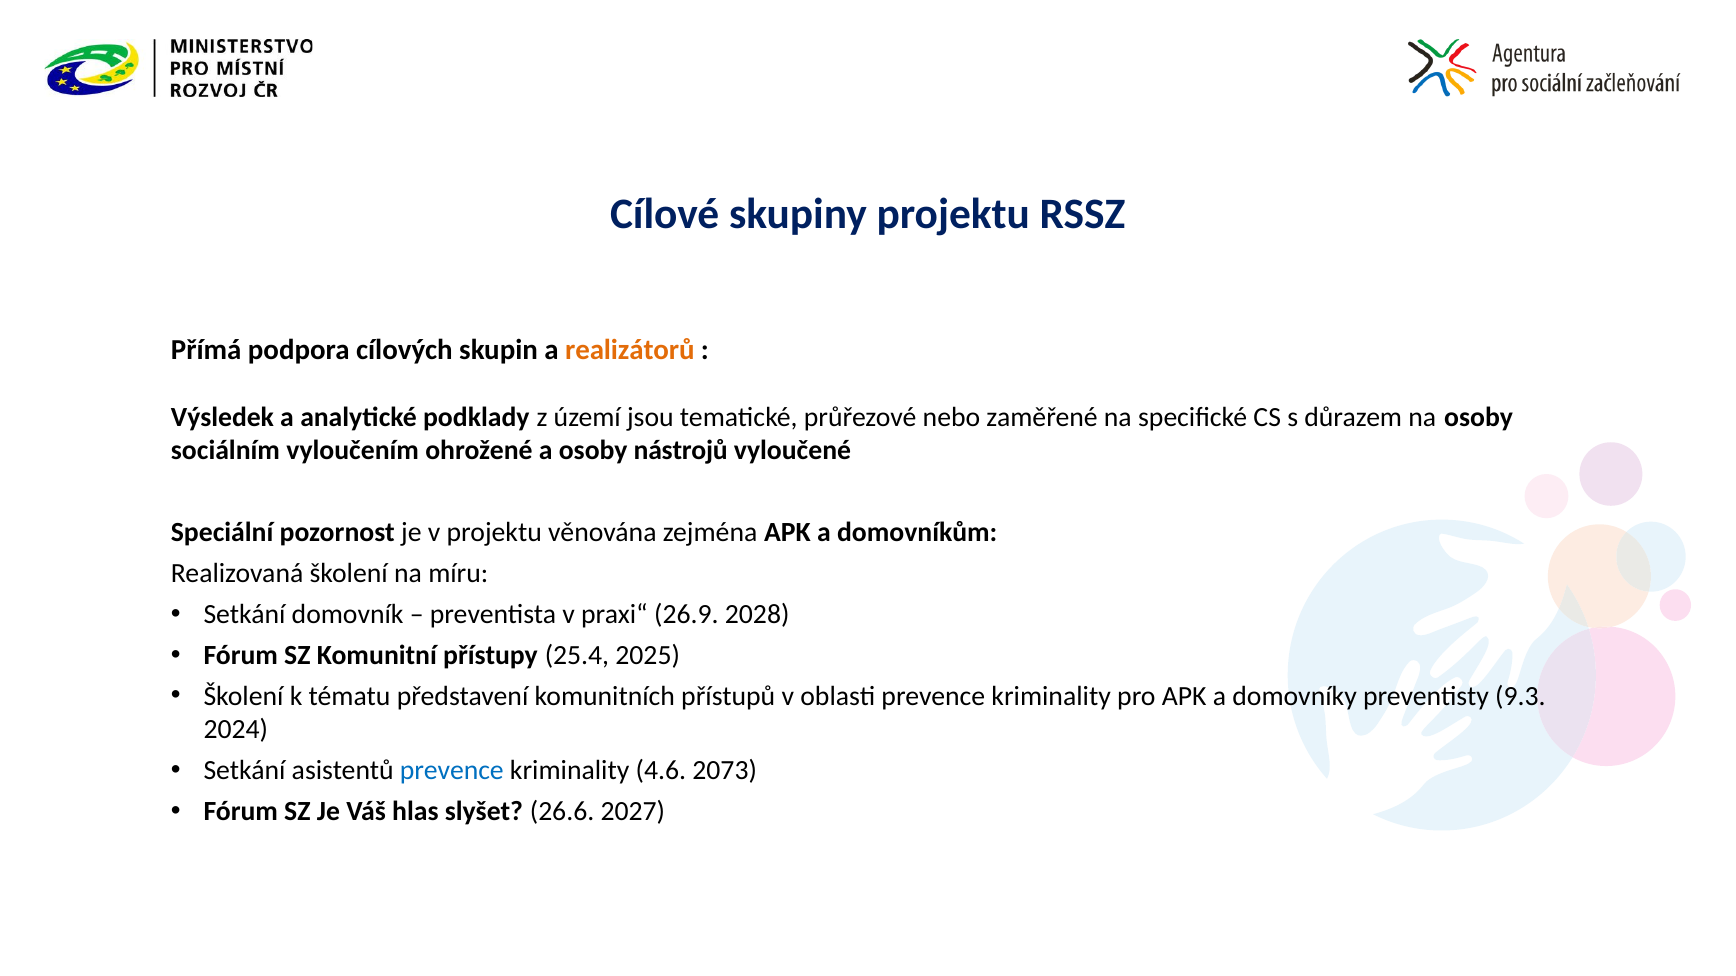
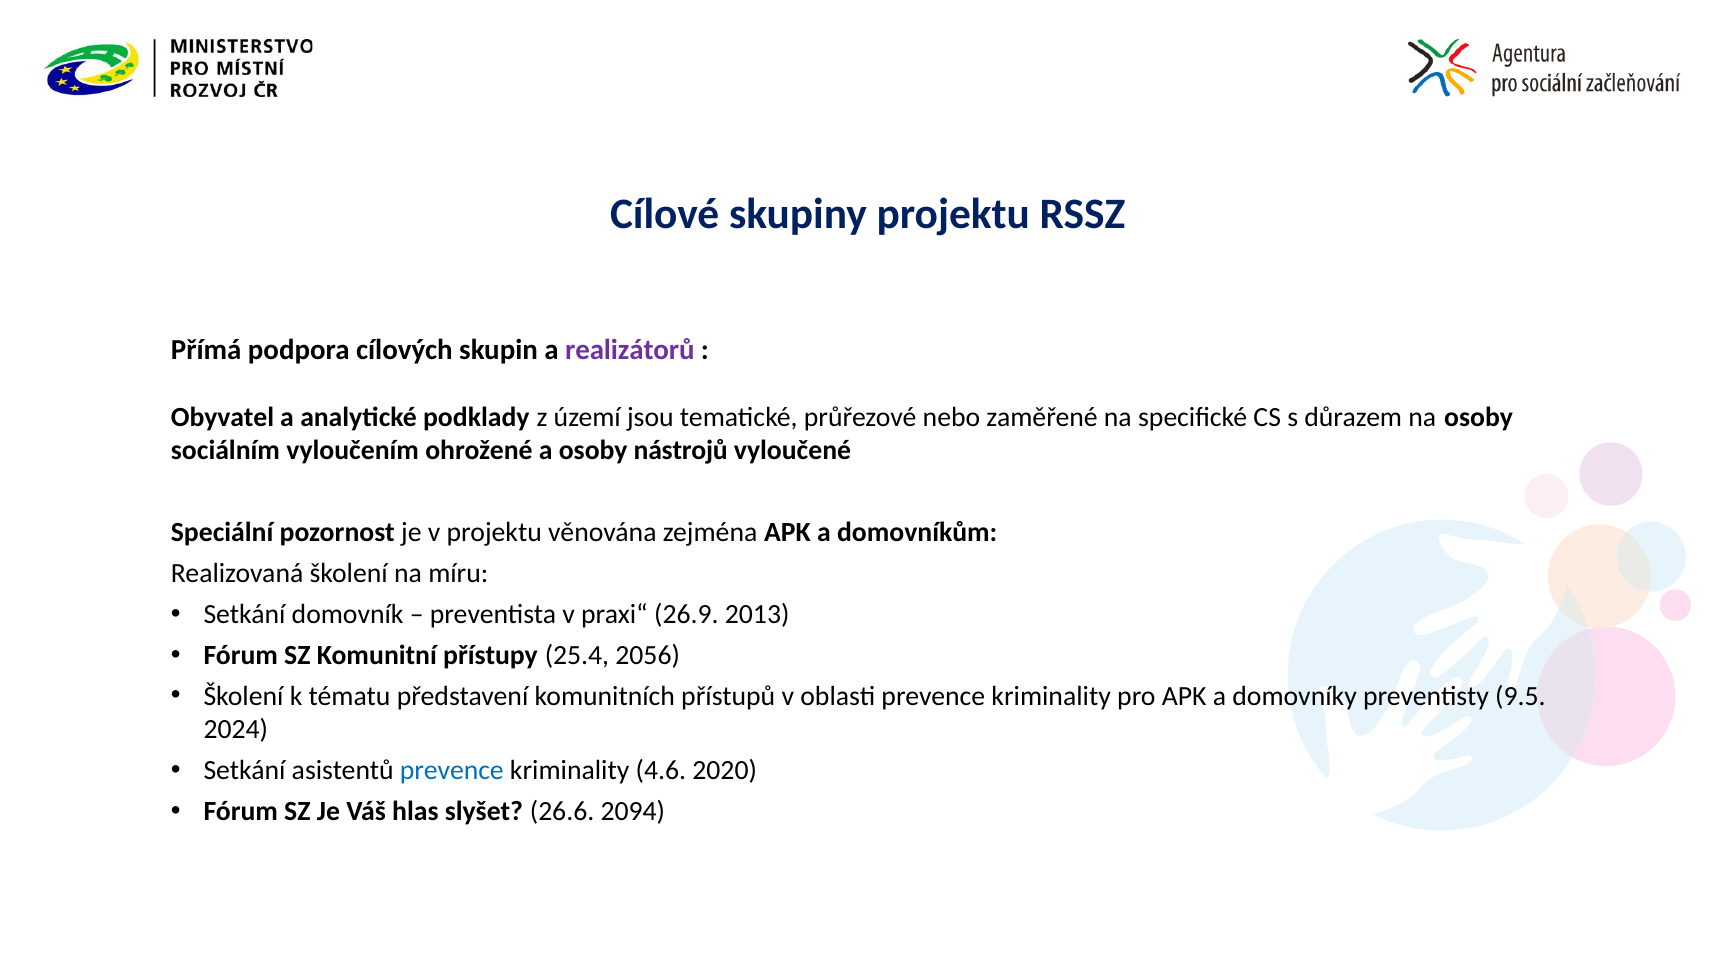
realizátorů colour: orange -> purple (630, 350)
Výsledek: Výsledek -> Obyvatel (223, 418)
2028: 2028 -> 2013 (757, 615)
2025: 2025 -> 2056 (648, 656)
9.3: 9.3 -> 9.5 (1520, 697)
2073: 2073 -> 2020 (725, 771)
2027: 2027 -> 2094 (633, 812)
